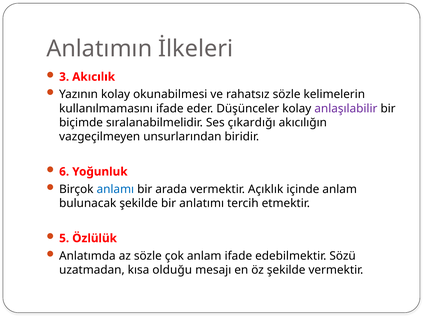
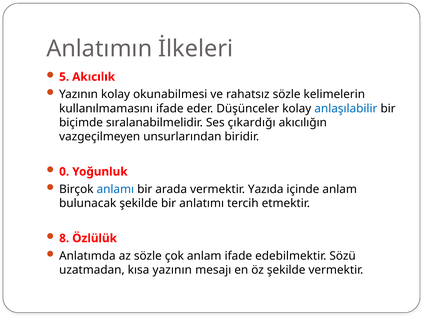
3: 3 -> 5 (64, 77)
anlaşılabilir colour: purple -> blue (346, 109)
6: 6 -> 0 (64, 172)
Açıklık: Açıklık -> Yazıda (266, 189)
5: 5 -> 8 (64, 238)
kısa olduğu: olduğu -> yazının (172, 270)
